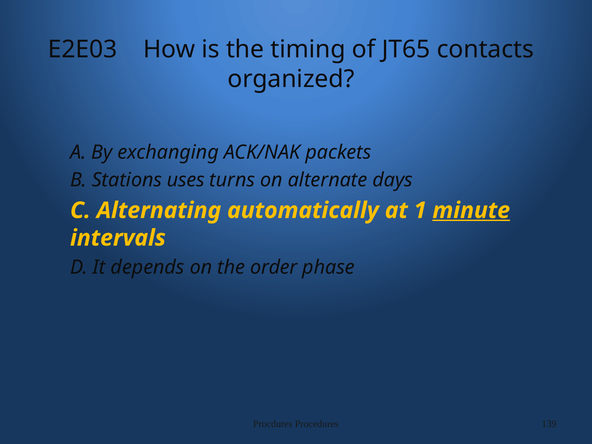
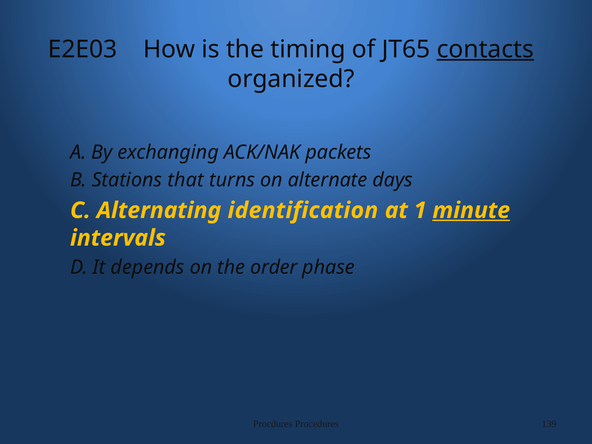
contacts underline: none -> present (485, 49)
uses: uses -> that (186, 180)
automatically: automatically -> identification (303, 210)
